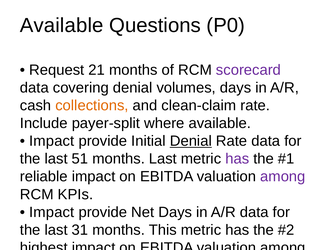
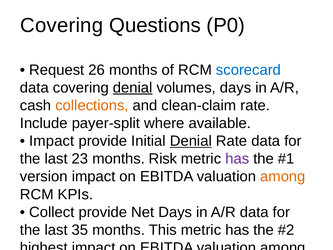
Available: Available -> Covering (62, 25)
21: 21 -> 26 (97, 70)
scorecard colour: purple -> blue (248, 70)
denial underline: none -> present (133, 88)
51: 51 -> 23 (80, 159)
months Last: Last -> Risk (163, 159)
reliable: reliable -> version (44, 176)
among colour: purple -> orange (283, 176)
Impact: Impact -> Collect (52, 212)
31: 31 -> 35 (80, 230)
